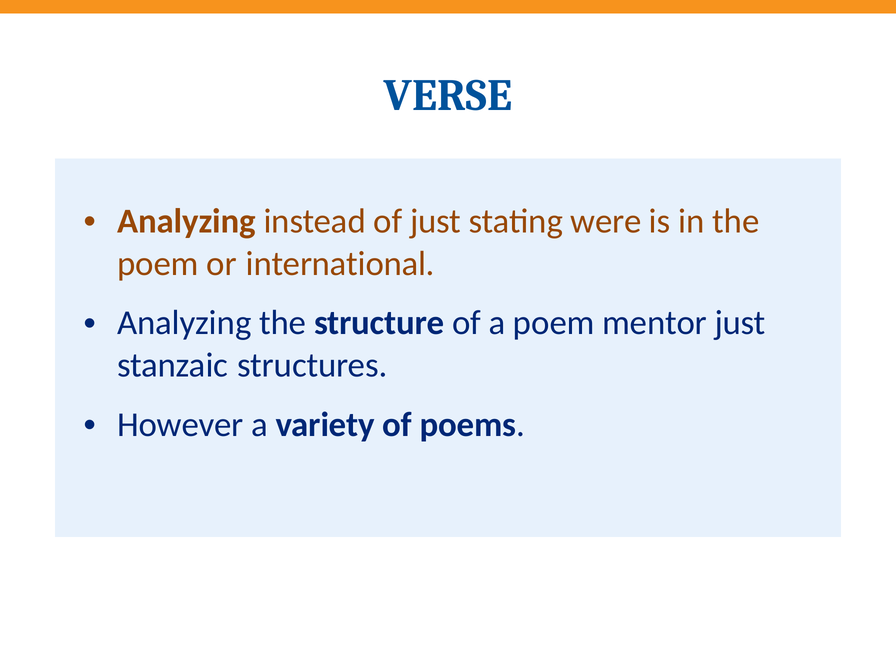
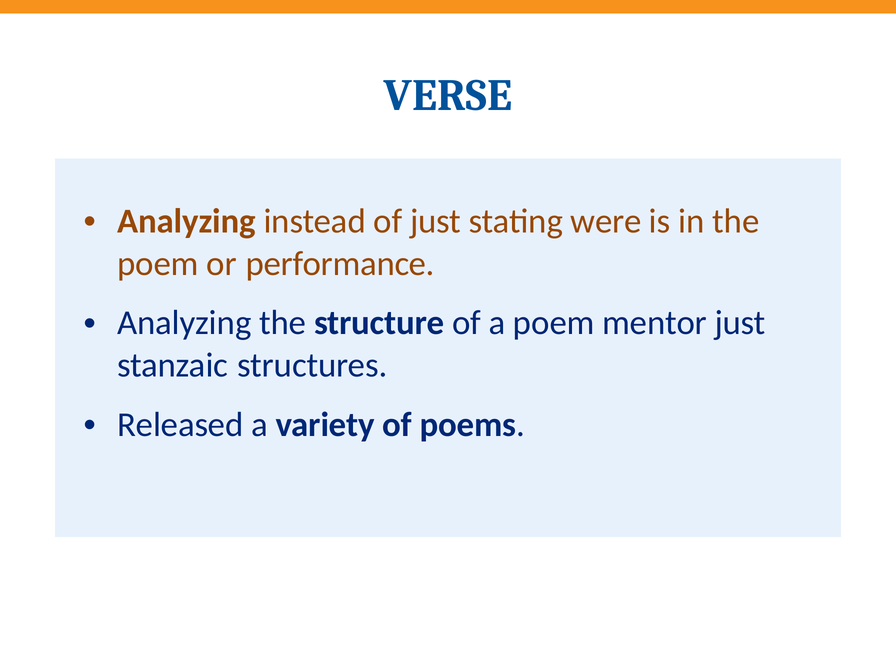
international: international -> performance (340, 264)
However: However -> Released (180, 425)
